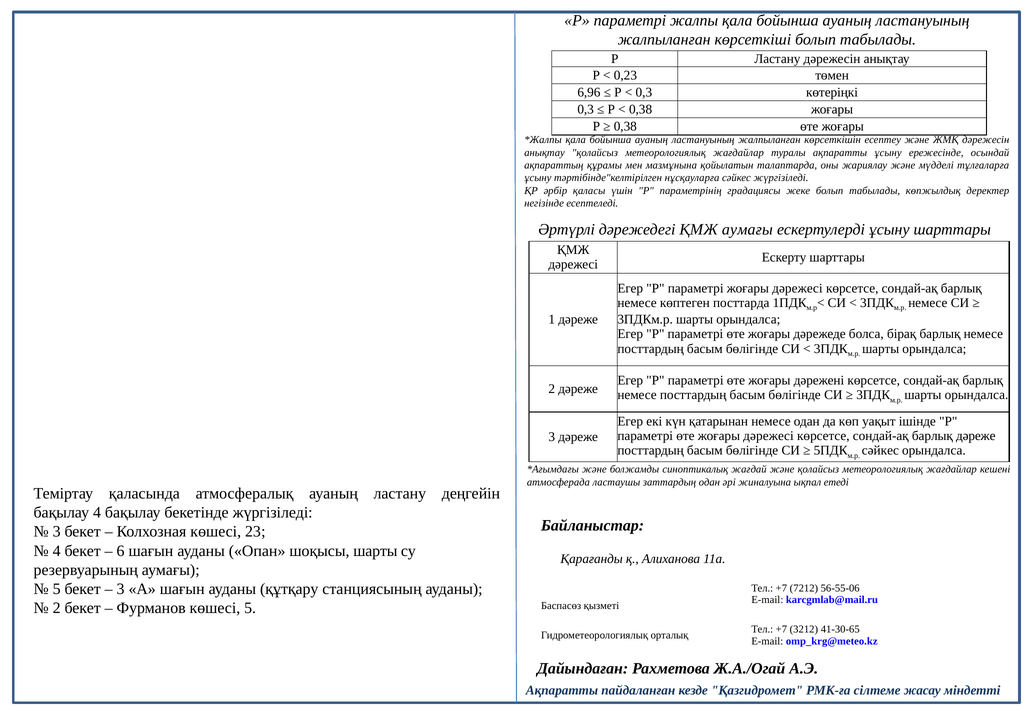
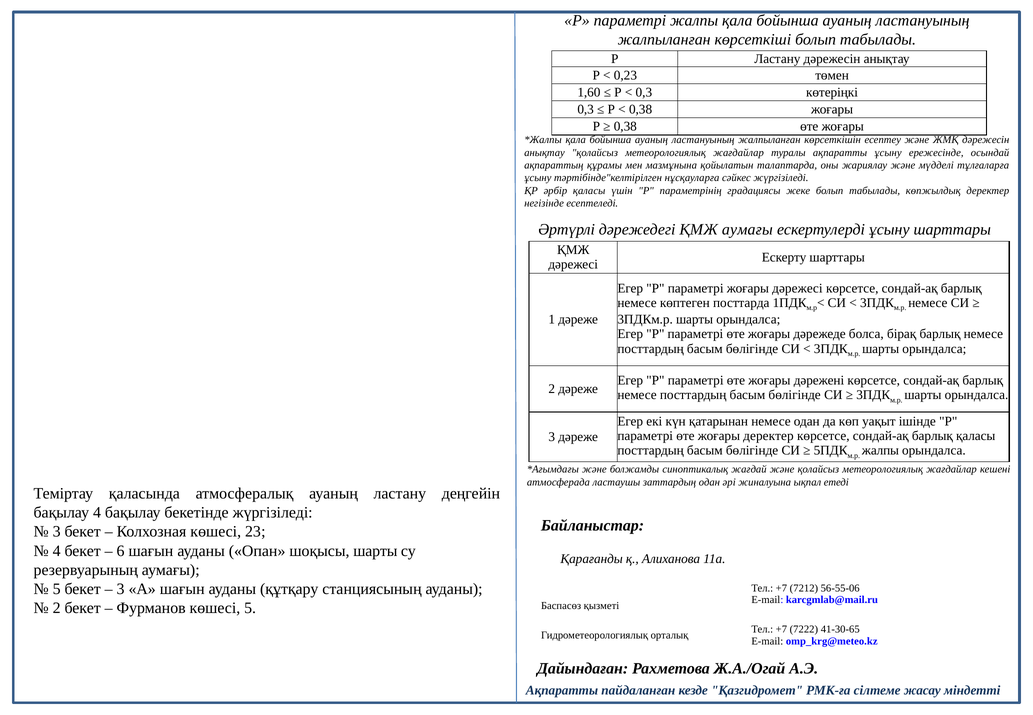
6,96: 6,96 -> 1,60 (589, 92)
өте жоғары дәрежесі: дәрежесі -> деректер (768, 436)
барлық дәреже: дәреже -> қаласы (976, 436)
сәйкес: сәйкес -> жалпы (880, 451)
3212: 3212 -> 7222 (804, 630)
